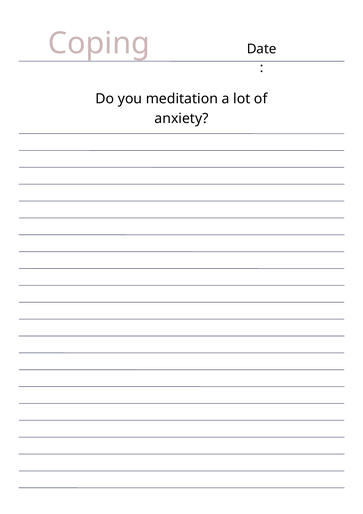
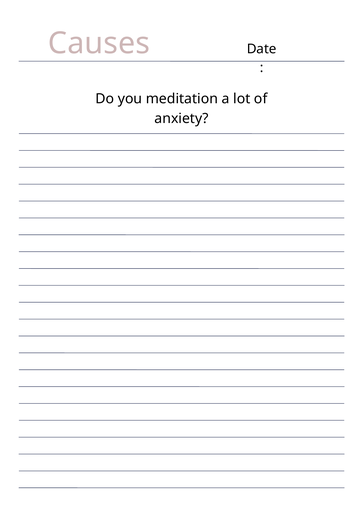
Coping: Coping -> Causes (99, 43)
